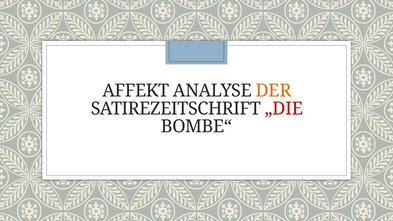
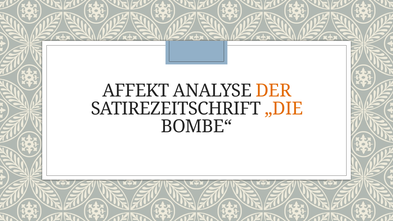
„DIE colour: red -> orange (284, 109)
